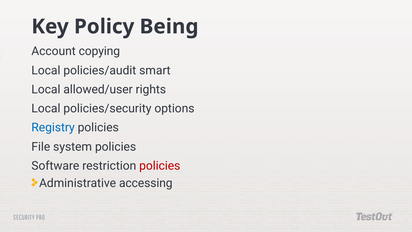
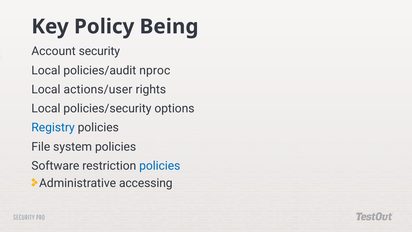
Account copying: copying -> security (99, 51)
smart: smart -> nproc (155, 70)
allowed/user: allowed/user -> actions/user (98, 89)
policies colour: red -> blue (160, 166)
